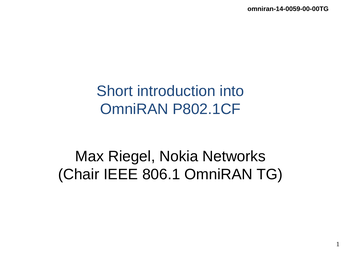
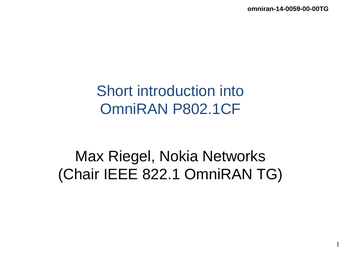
806.1: 806.1 -> 822.1 (161, 175)
